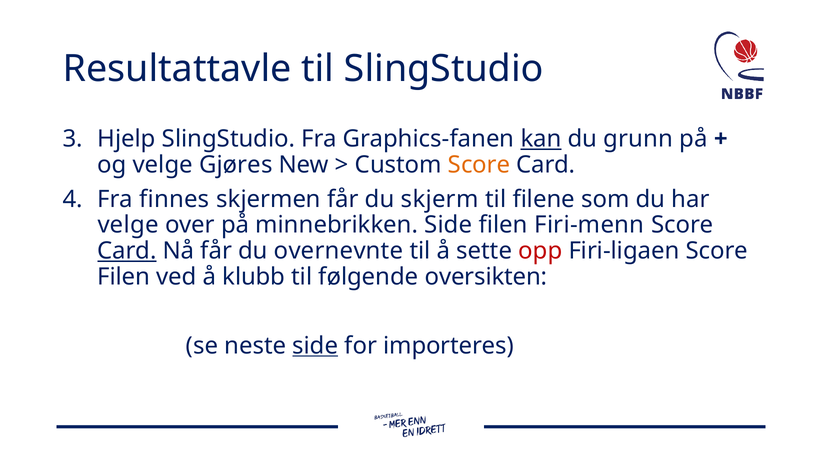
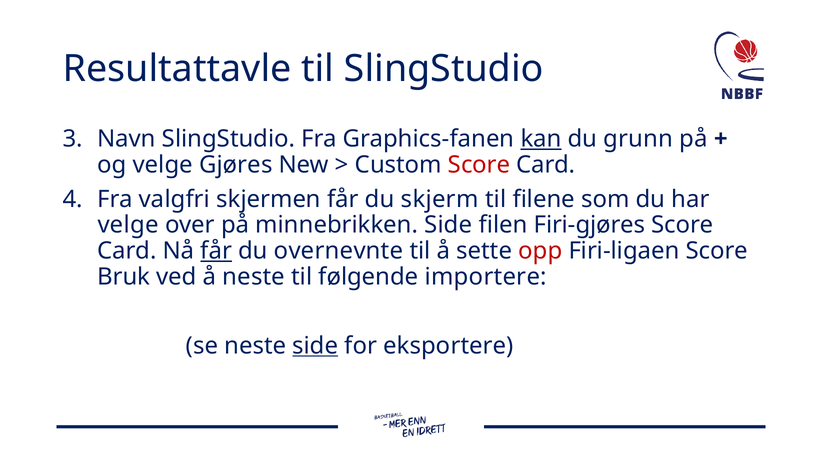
Hjelp: Hjelp -> Navn (127, 139)
Score colour: orange -> red (479, 165)
finnes: finnes -> valgfri (174, 199)
Firi-menn: Firi-menn -> Firi-gjøres (589, 225)
Card underline: present -> none (127, 251)
får underline: none -> present (216, 251)
Filen: Filen -> Bruk (124, 277)
å klubb: klubb -> neste (254, 277)
oversikten: oversikten -> importere (486, 277)
importeres: importeres -> eksportere (448, 346)
